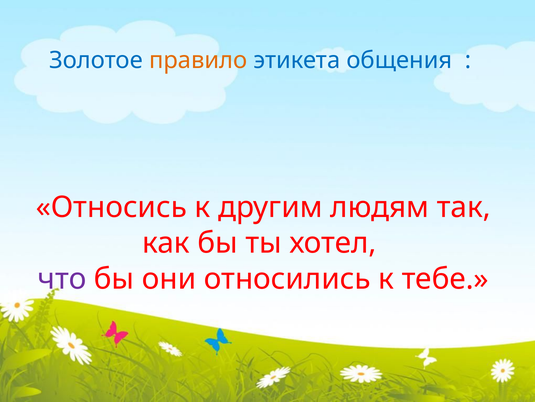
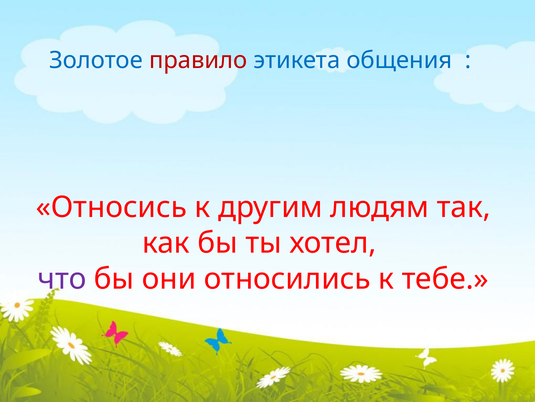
правило colour: orange -> red (198, 60)
